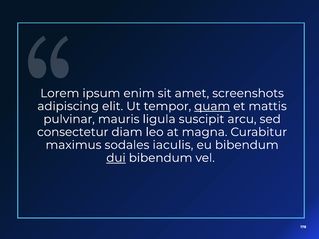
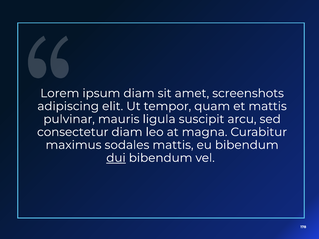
ipsum enim: enim -> diam (139, 93)
quam underline: present -> none (212, 106)
sodales iaculis: iaculis -> mattis (173, 145)
